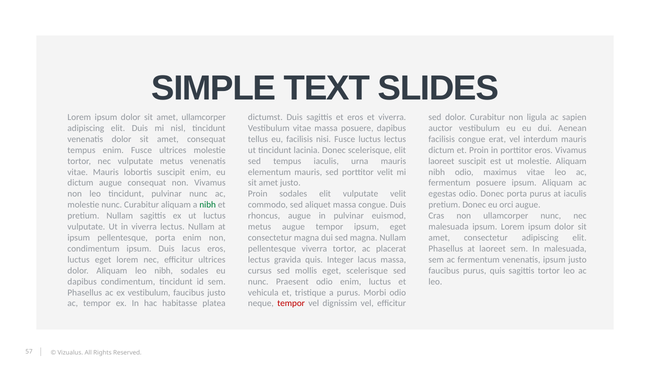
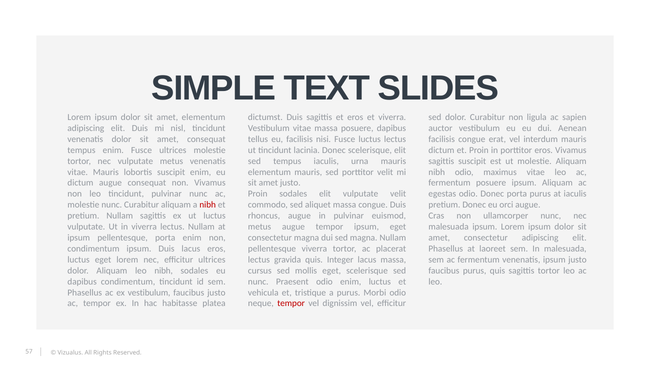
amet ullamcorper: ullamcorper -> elementum (204, 117)
laoreet: laoreet -> sagittis (441, 161)
nibh colour: green -> red (208, 205)
